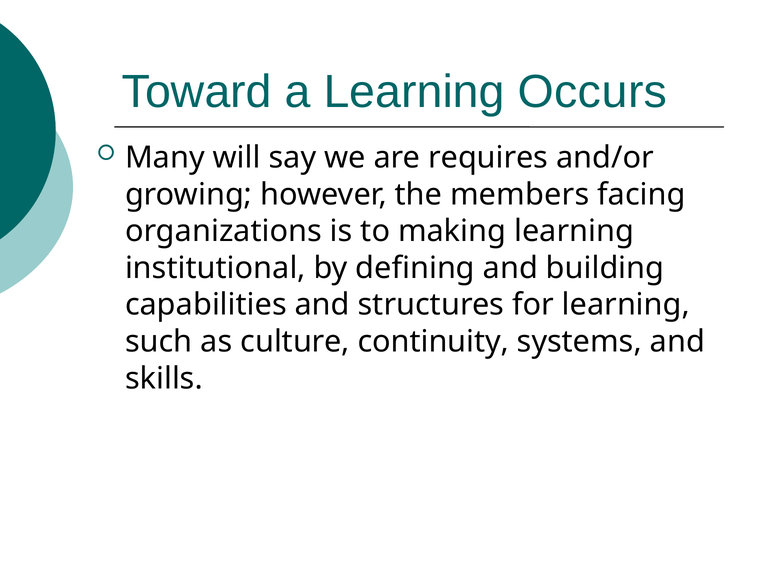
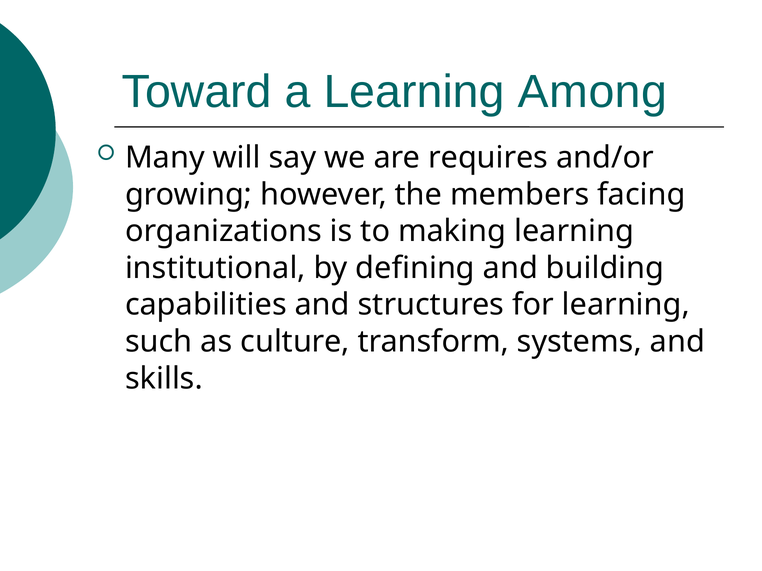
Occurs: Occurs -> Among (592, 92)
continuity: continuity -> transform (433, 342)
